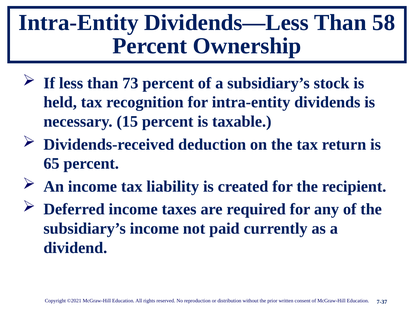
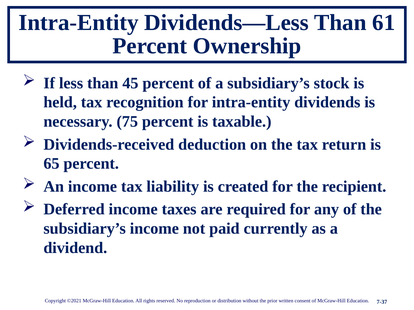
58: 58 -> 61 (384, 22)
73: 73 -> 45 (130, 83)
15: 15 -> 75 (127, 122)
